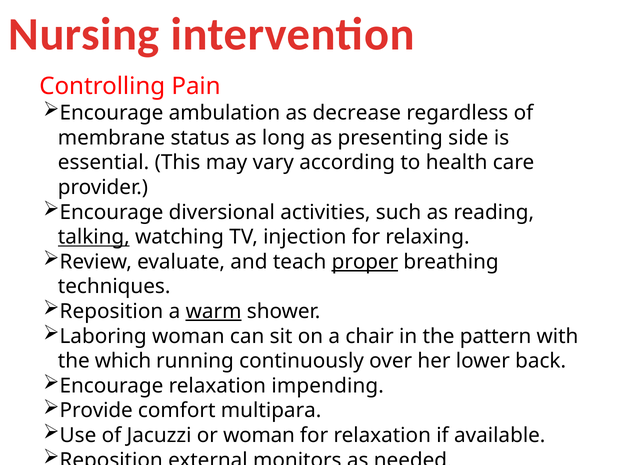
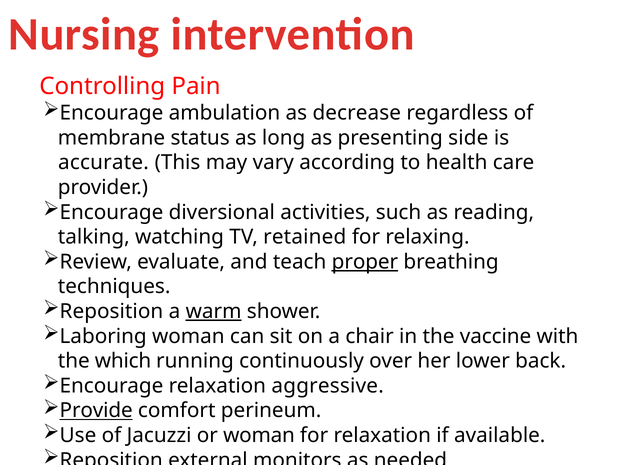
essential: essential -> accurate (103, 163)
talking underline: present -> none (94, 237)
injection: injection -> retained (305, 237)
pattern: pattern -> vaccine (496, 337)
impending: impending -> aggressive (328, 386)
Provide underline: none -> present (96, 411)
multipara: multipara -> perineum (271, 411)
